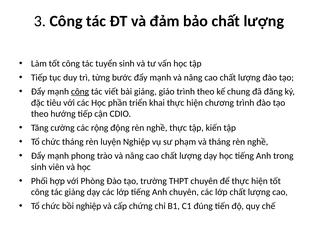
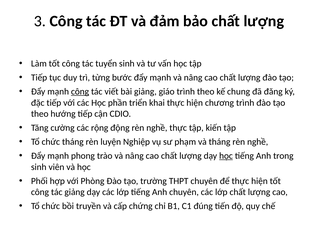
đặc tiêu: tiêu -> tiếp (54, 103)
học underline: none -> present (226, 156)
bồi nghiệp: nghiệp -> truyền (88, 206)
